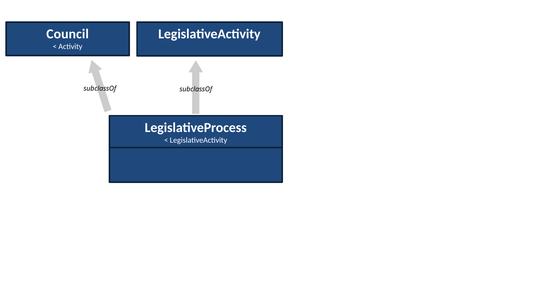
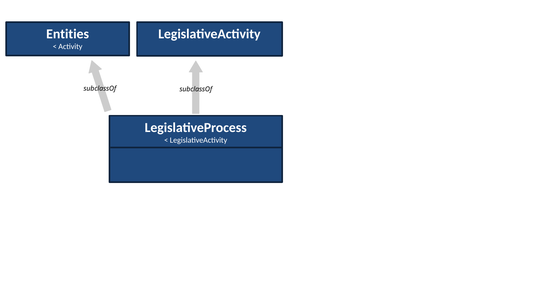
Council: Council -> Entities (68, 34)
